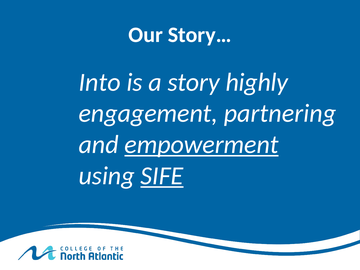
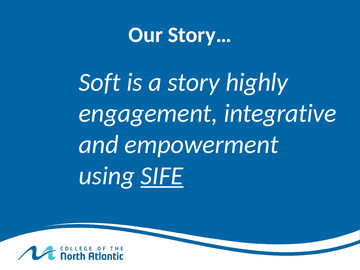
Into: Into -> Soft (100, 82)
partnering: partnering -> integrative (280, 113)
empowerment underline: present -> none (201, 145)
